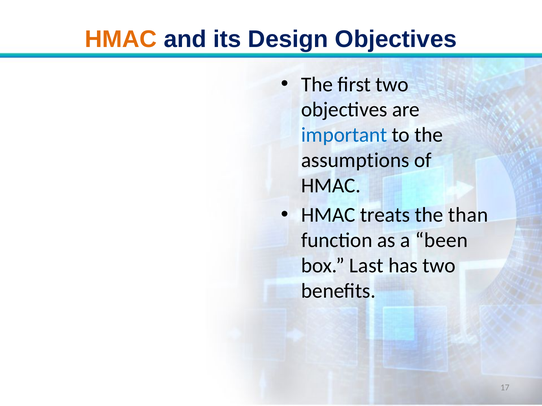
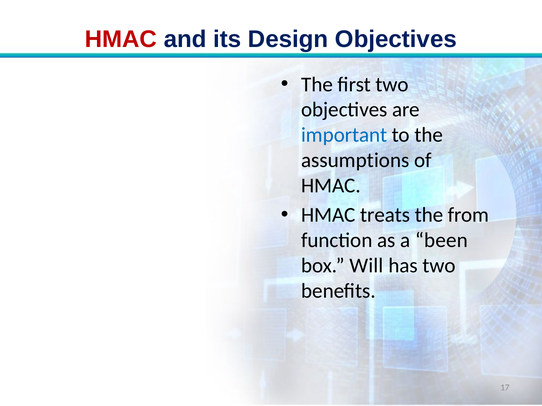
HMAC colour: orange -> red (121, 39)
than: than -> from (468, 215)
Last: Last -> Will (366, 266)
